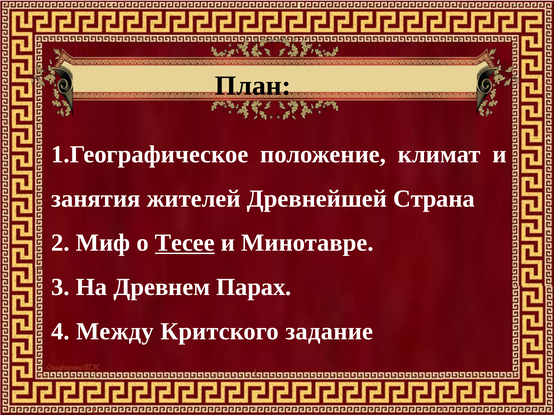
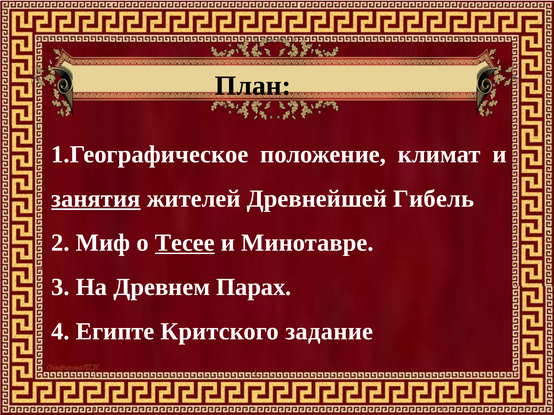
занятия underline: none -> present (96, 199)
Страна: Страна -> Гибель (434, 199)
Между: Между -> Египте (115, 332)
